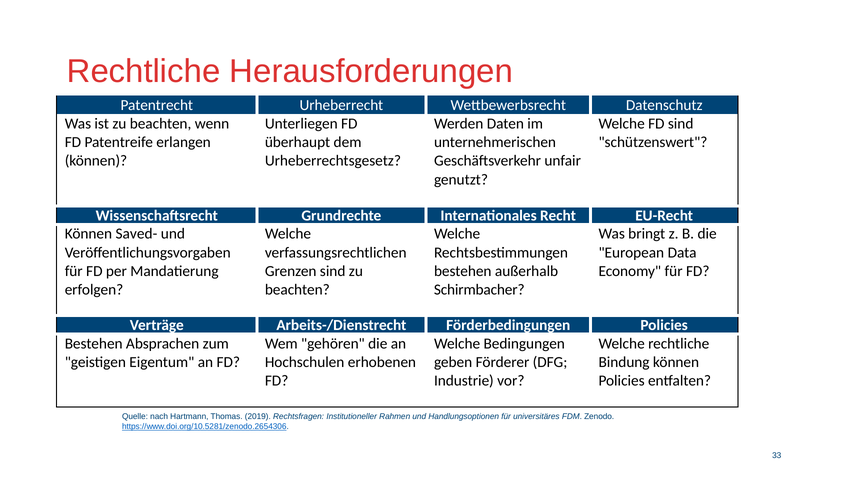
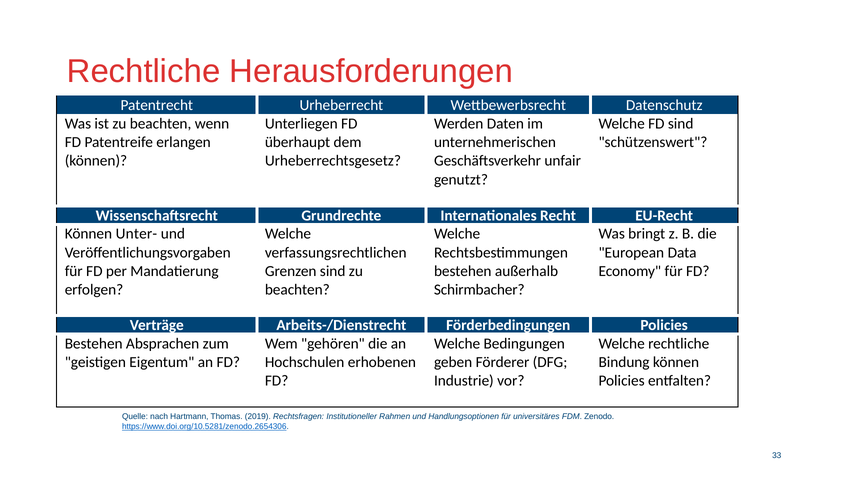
Saved-: Saved- -> Unter- (136, 234)
